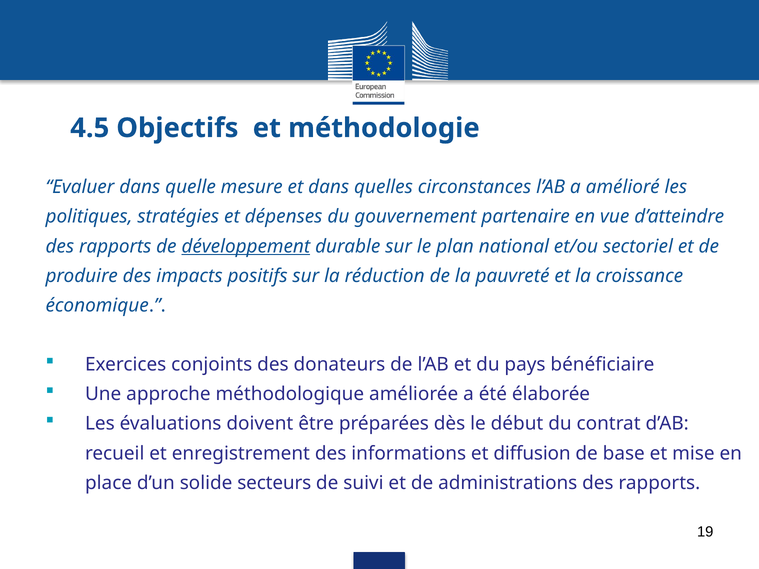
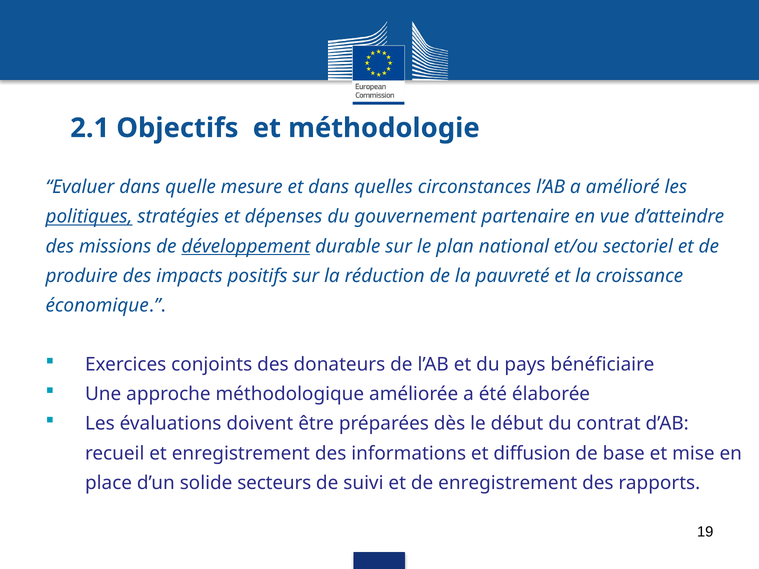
4.5: 4.5 -> 2.1 (90, 128)
politiques underline: none -> present (89, 217)
rapports: rapports -> missions (115, 246)
de administrations: administrations -> enregistrement (508, 483)
